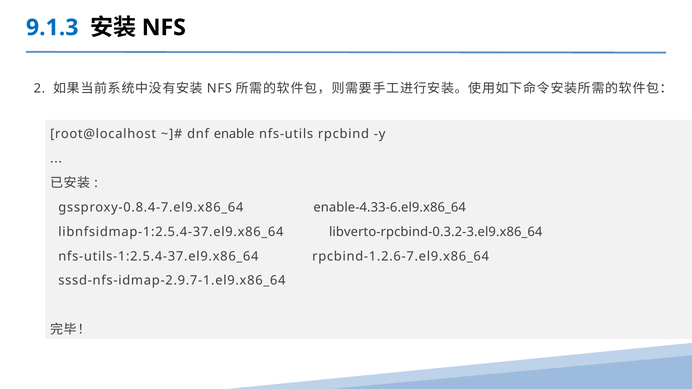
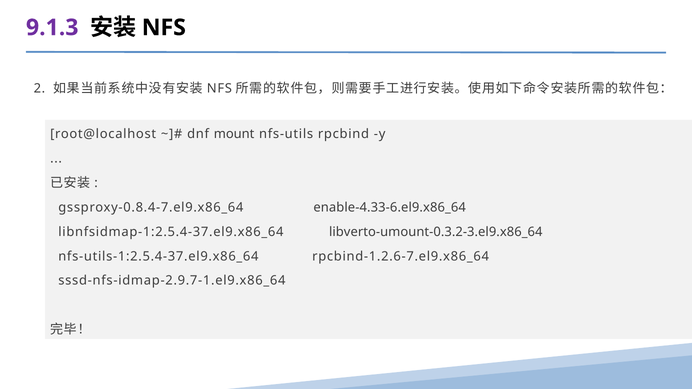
9.1.3 colour: blue -> purple (52, 28)
enable: enable -> mount (234, 134)
libverto-rpcbind-0.3.2-3.el9.x86_64: libverto-rpcbind-0.3.2-3.el9.x86_64 -> libverto-umount-0.3.2-3.el9.x86_64 (436, 232)
